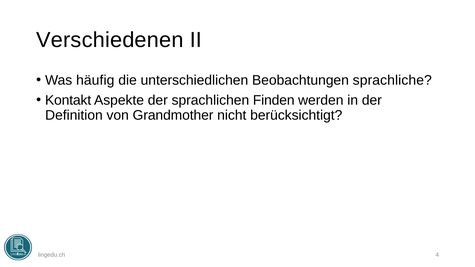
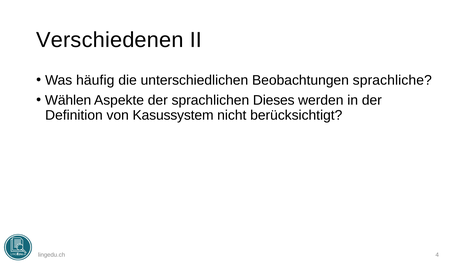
Kontakt: Kontakt -> Wählen (68, 100)
Finden: Finden -> Dieses (274, 100)
Grandmother: Grandmother -> Kasussystem (173, 115)
